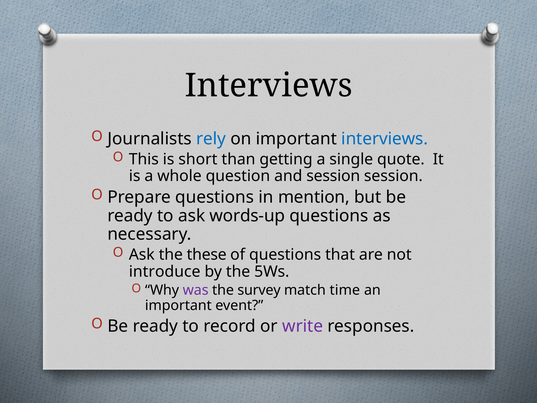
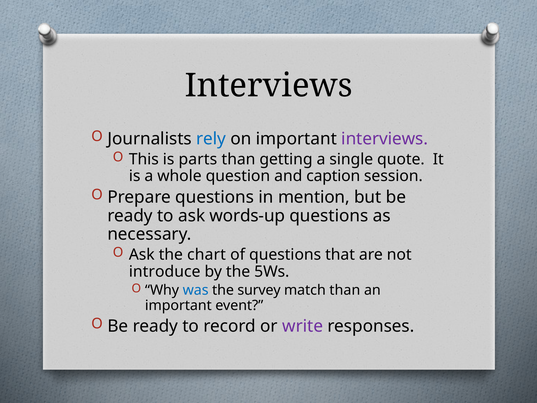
interviews colour: blue -> purple (385, 139)
short: short -> parts (198, 159)
and session: session -> caption (333, 176)
these: these -> chart (207, 255)
was colour: purple -> blue (196, 290)
match time: time -> than (345, 290)
